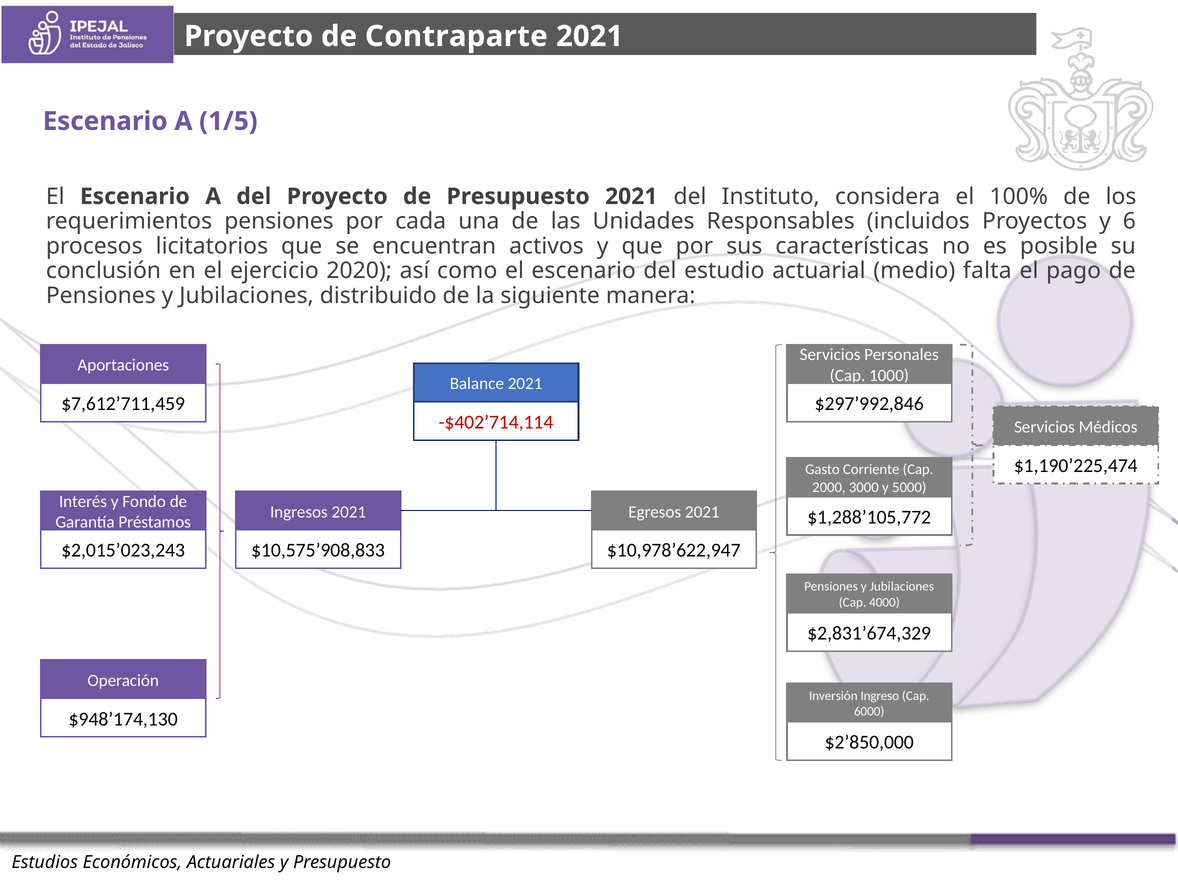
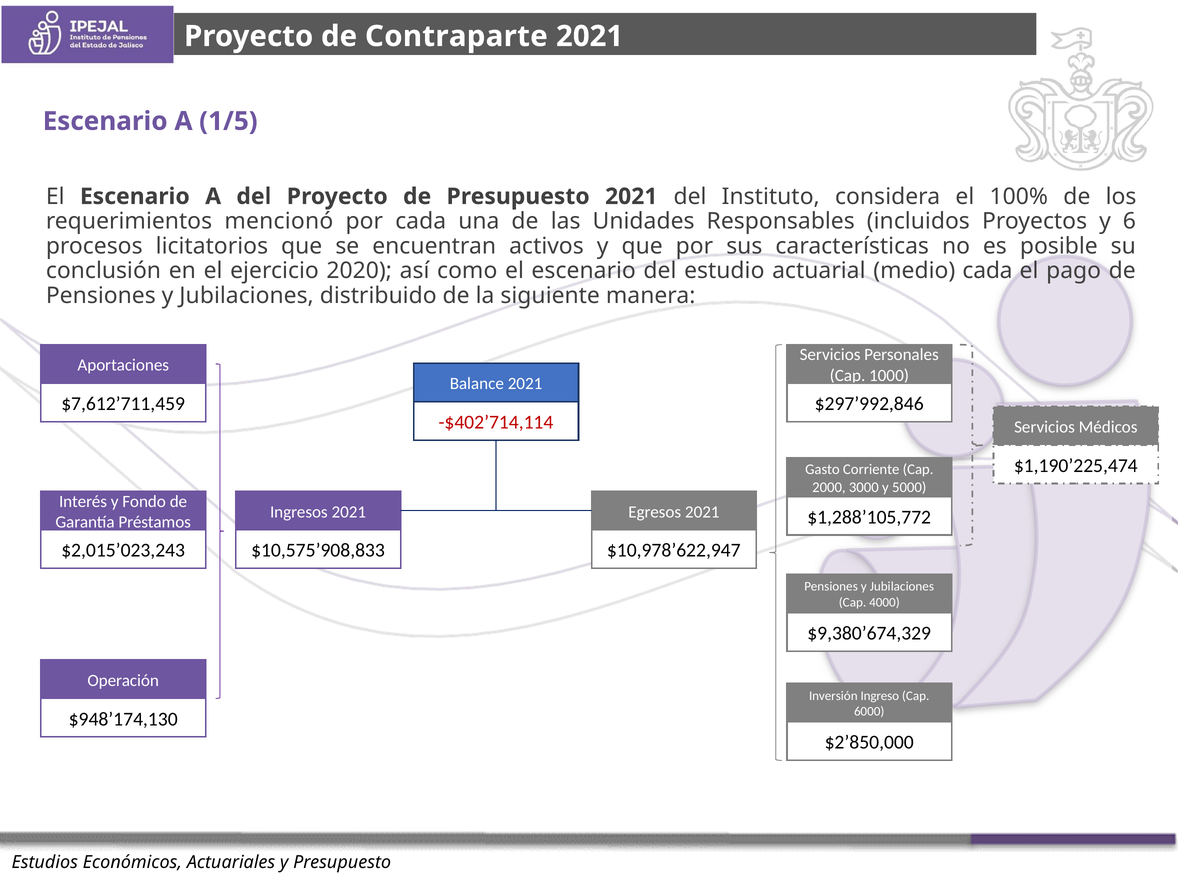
requerimientos pensiones: pensiones -> mencionó (279, 221)
medio falta: falta -> cada (988, 271)
$2,831’674,329: $2,831’674,329 -> $9,380’674,329 (869, 633)
